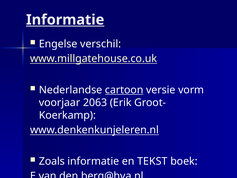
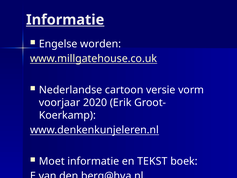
verschil: verschil -> worden (101, 44)
cartoon underline: present -> none (124, 90)
2063: 2063 -> 2020 (95, 102)
Zoals: Zoals -> Moet (52, 161)
